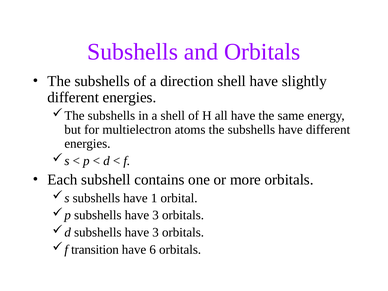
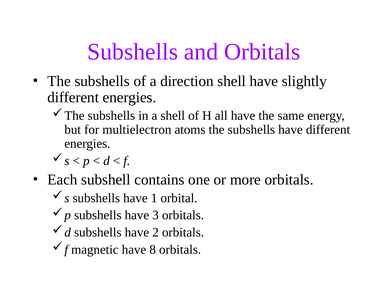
3: 3 -> 2 (156, 232)
transition: transition -> magnetic (95, 250)
6: 6 -> 8 (153, 250)
